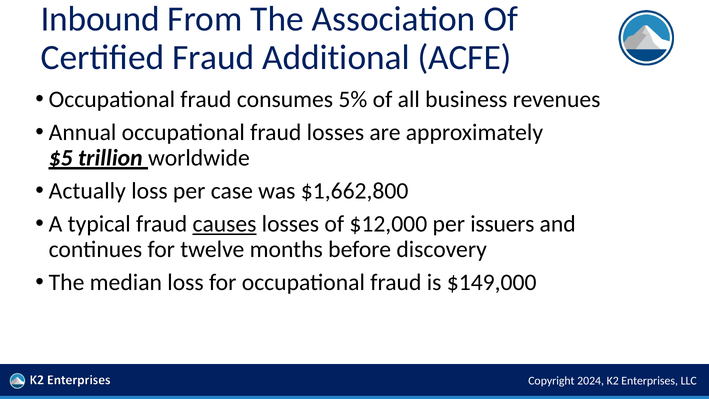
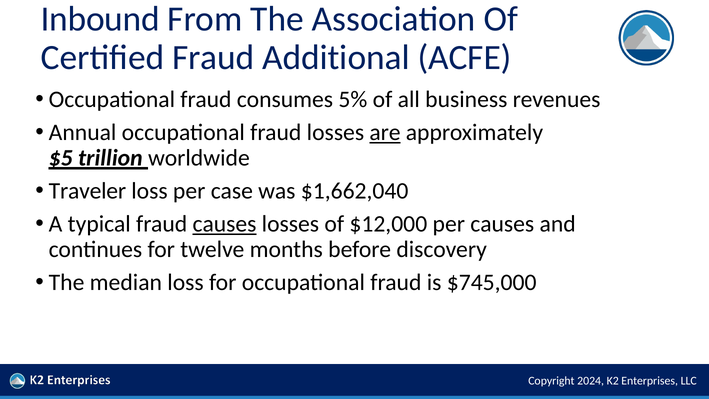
are underline: none -> present (385, 132)
Actually: Actually -> Traveler (87, 191)
$1,662,800: $1,662,800 -> $1,662,040 (355, 191)
per issuers: issuers -> causes (502, 224)
$149,000: $149,000 -> $745,000 (492, 282)
